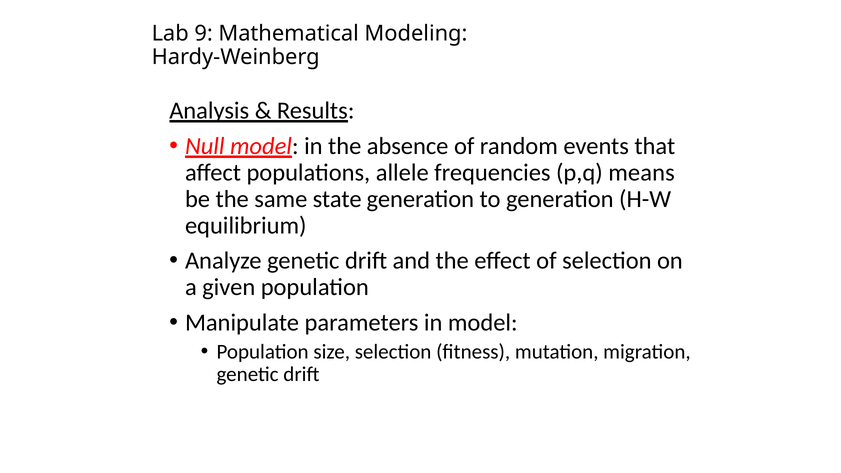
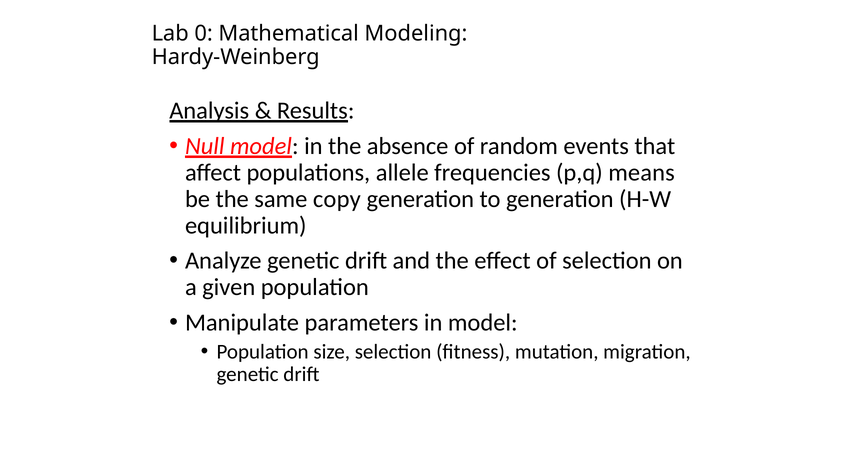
9: 9 -> 0 (204, 33)
state: state -> copy (337, 199)
